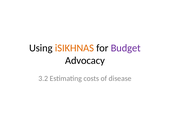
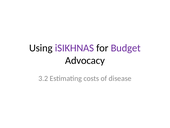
iSIKHNAS colour: orange -> purple (74, 48)
